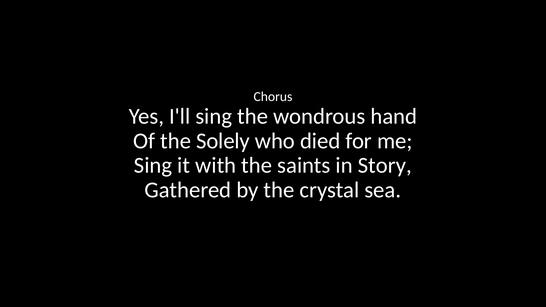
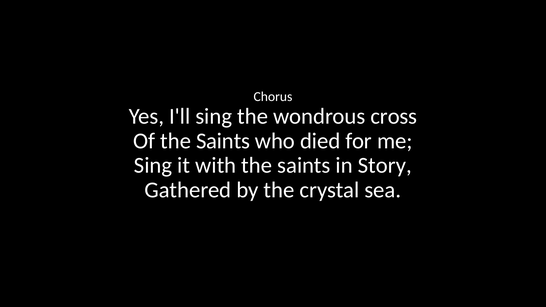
hand: hand -> cross (394, 116)
Of the Solely: Solely -> Saints (223, 141)
